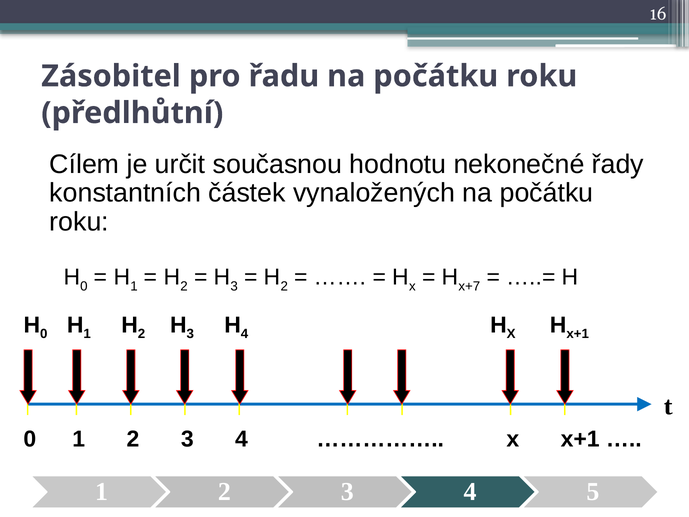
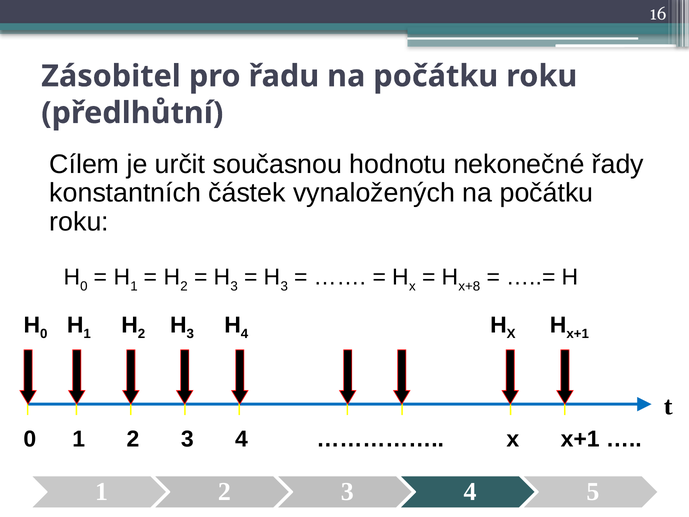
2: 2 -> 3 (284, 286)
x+7: x+7 -> x+8 (469, 286)
